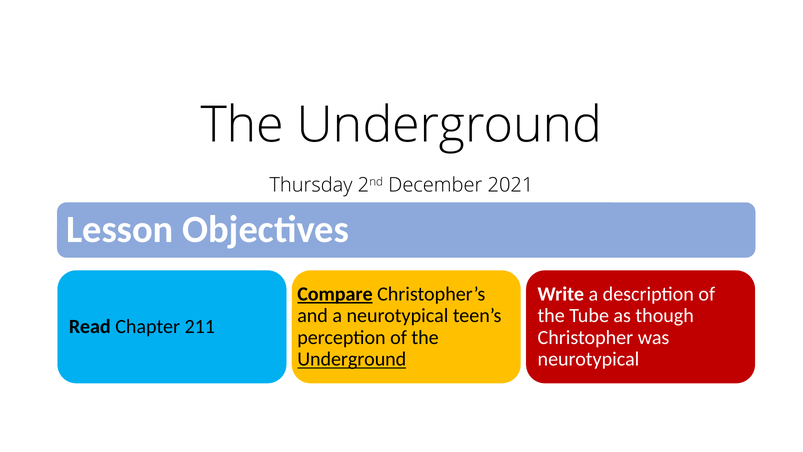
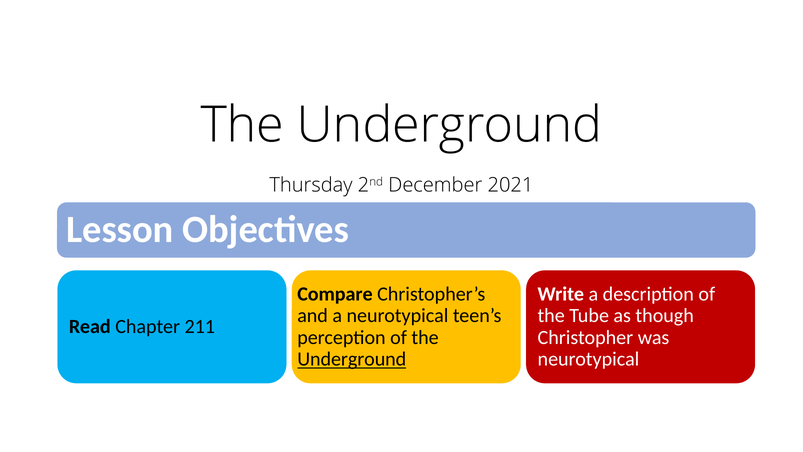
Compare underline: present -> none (335, 294)
